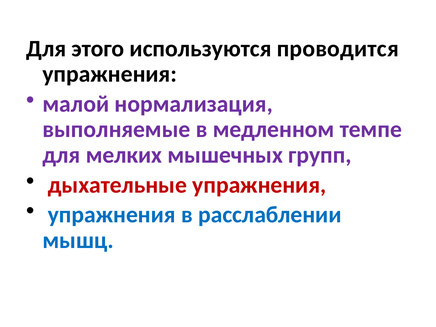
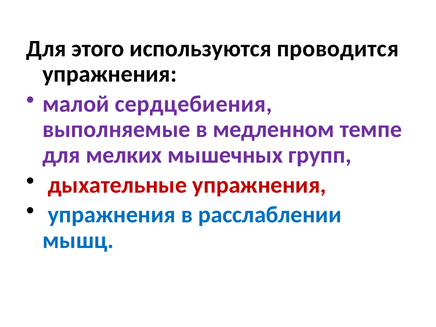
нормализация: нормализация -> сердцебиения (194, 104)
